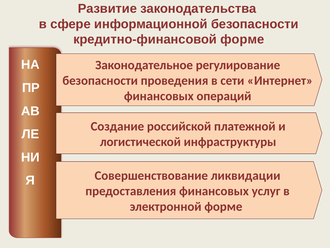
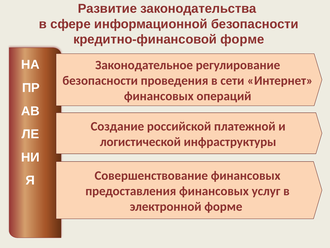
Совершенствование ликвидации: ликвидации -> финансовых (246, 175)
